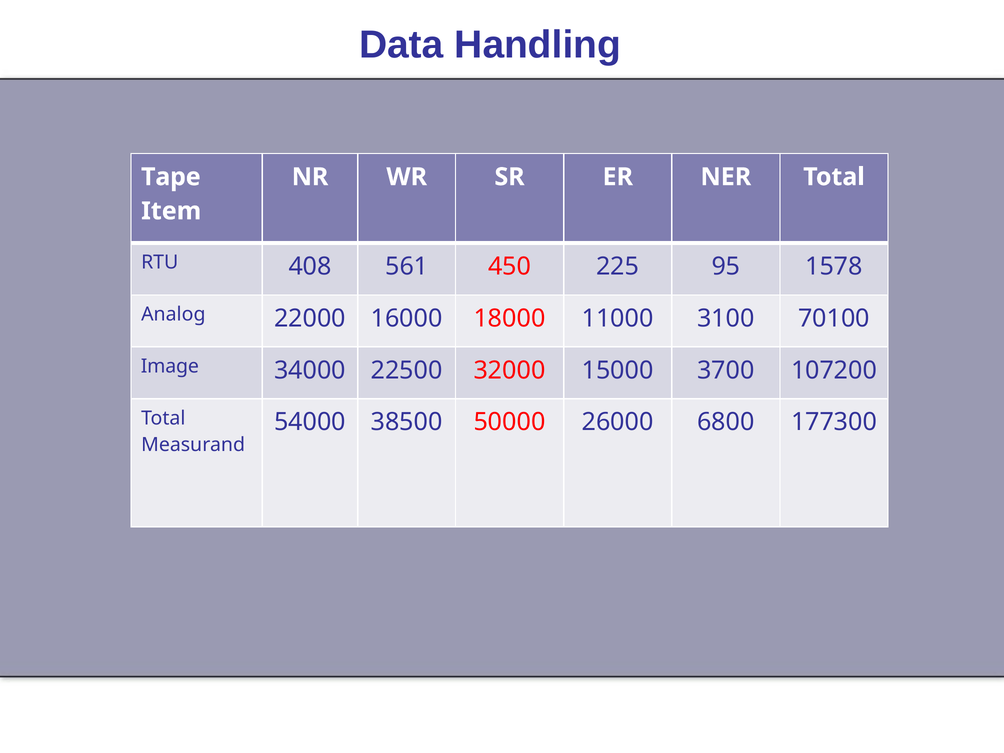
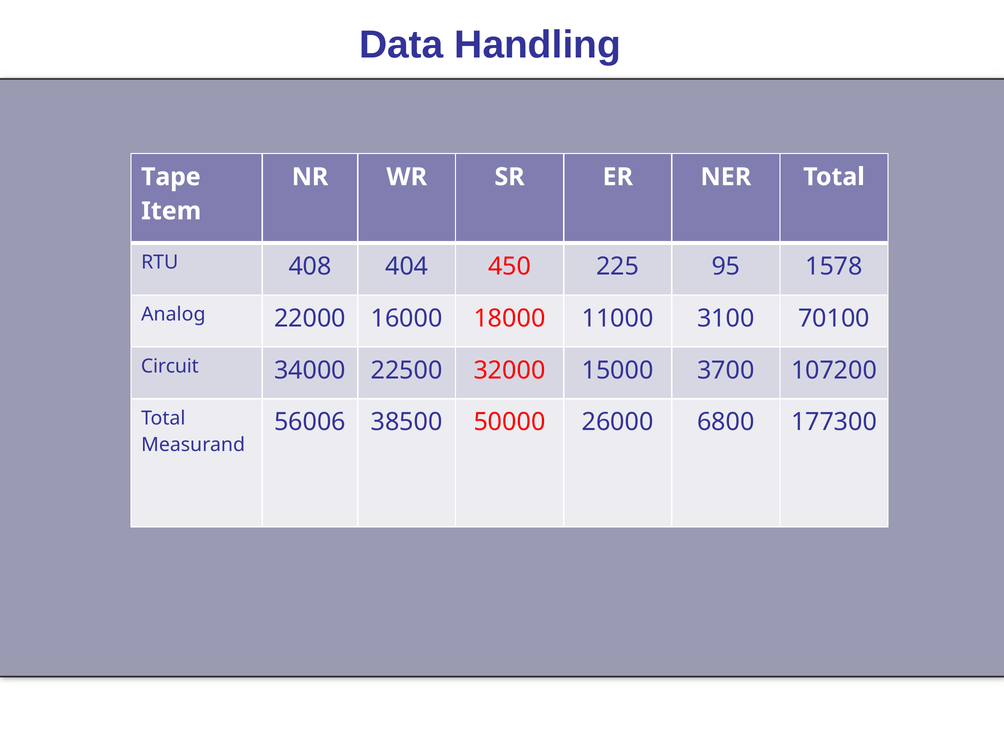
561: 561 -> 404 (407, 267)
Image: Image -> Circuit (170, 366)
54000: 54000 -> 56006 (310, 422)
